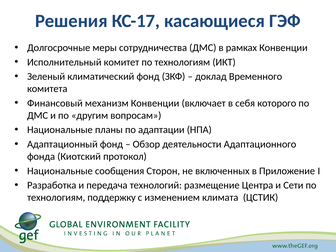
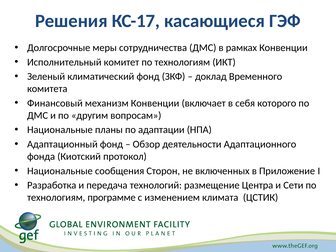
поддержку: поддержку -> программе (112, 198)
